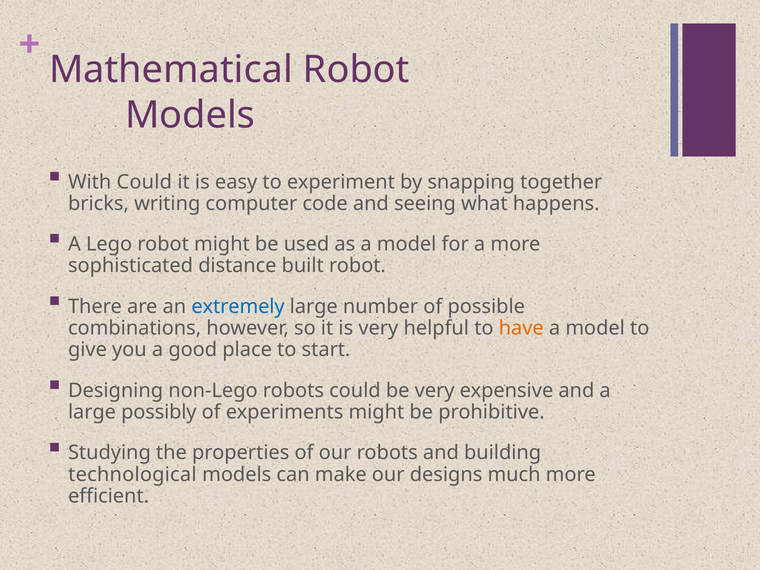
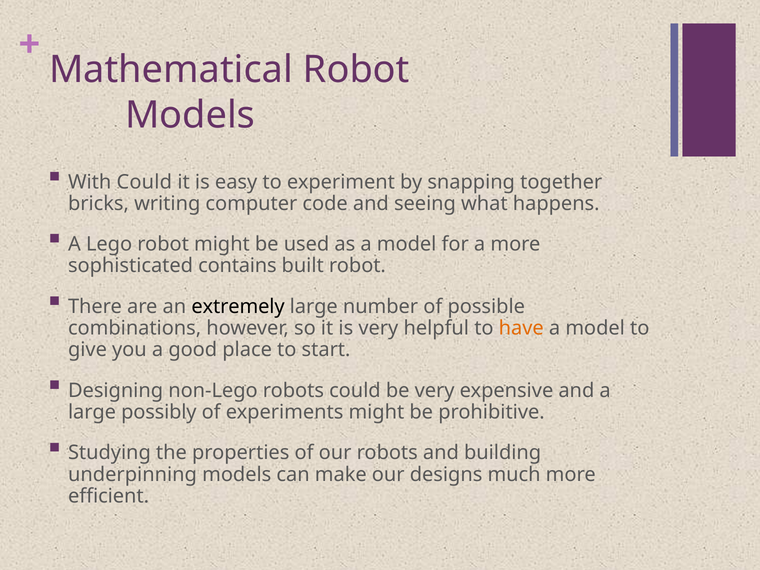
distance: distance -> contains (237, 266)
extremely colour: blue -> black (238, 307)
technological: technological -> underpinning (132, 475)
